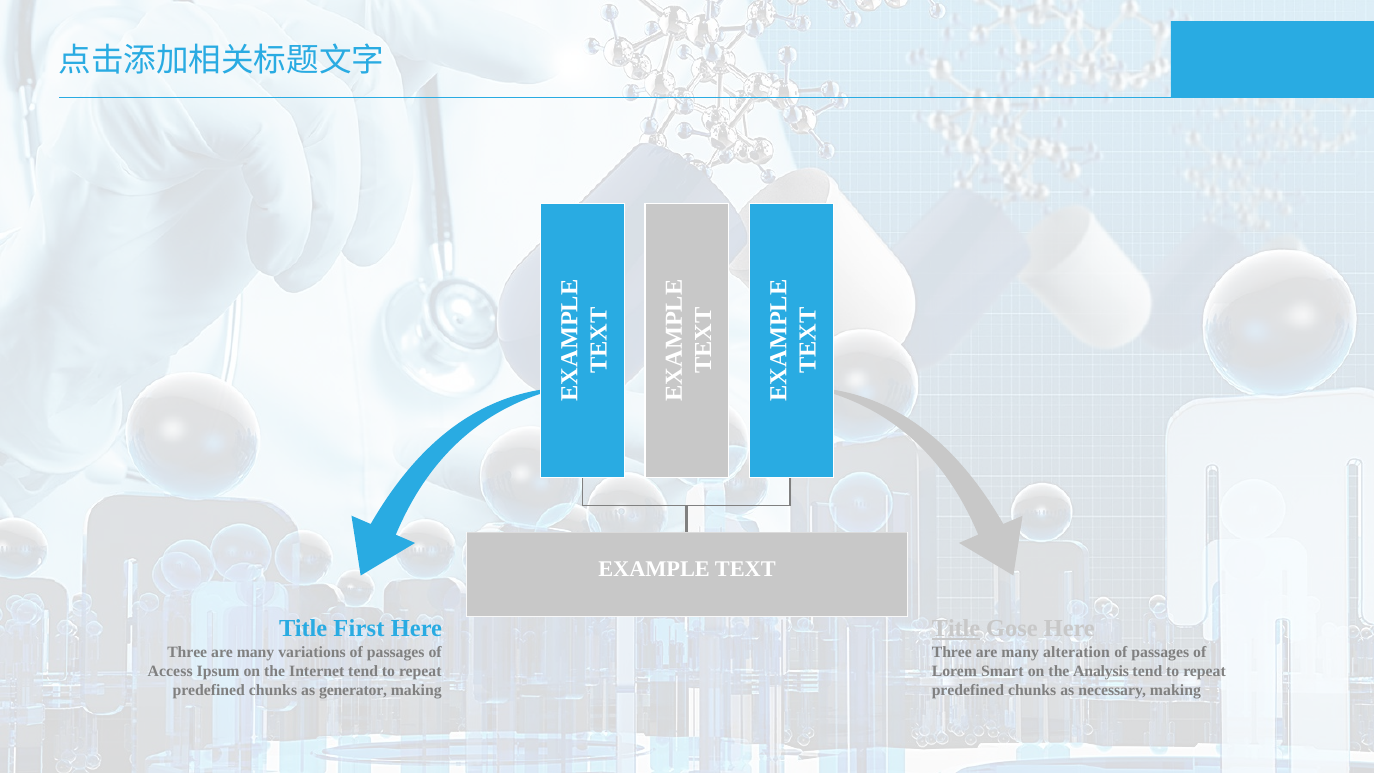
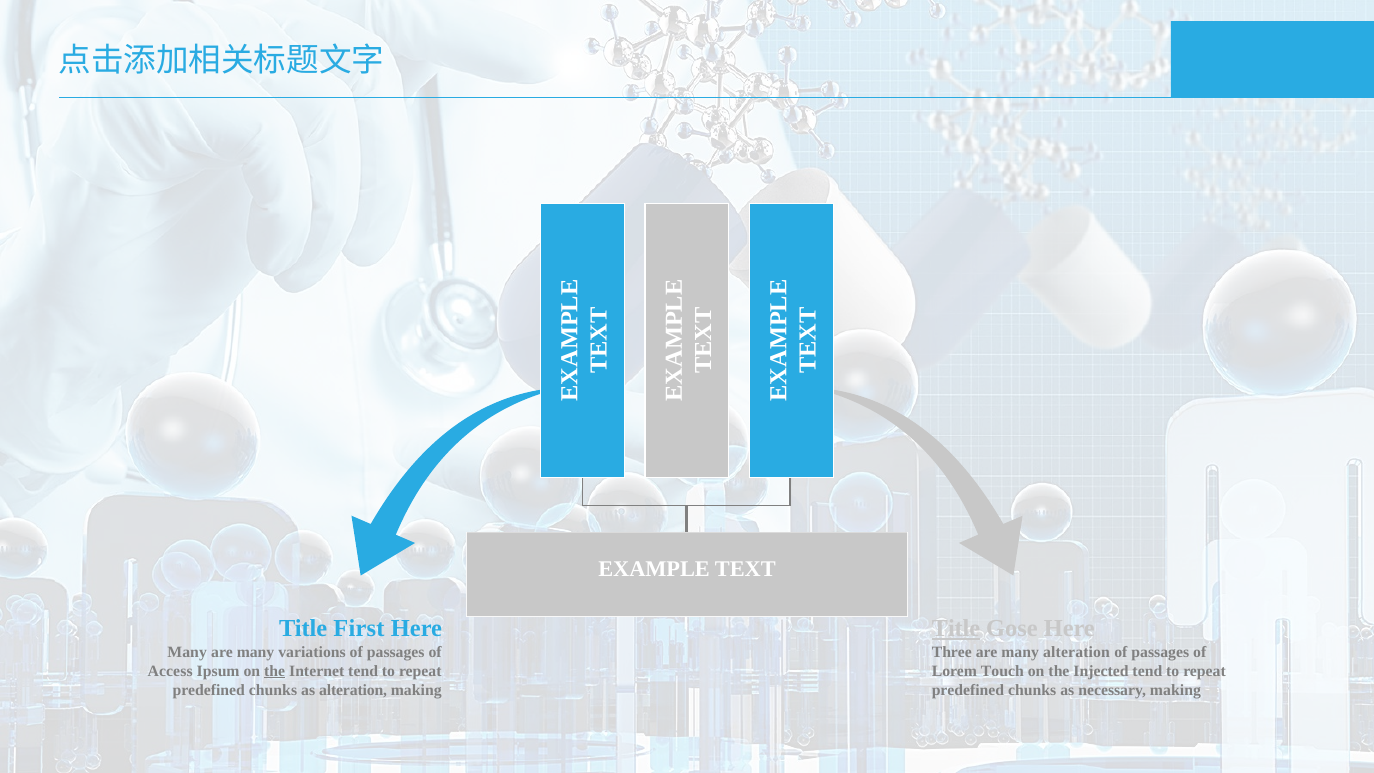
Three: Three -> Many (187, 652)
the underline: none -> present (275, 671)
Smart: Smart -> Touch (1002, 671)
Analysis: Analysis -> Injected (1101, 671)
as generator: generator -> alteration (353, 690)
